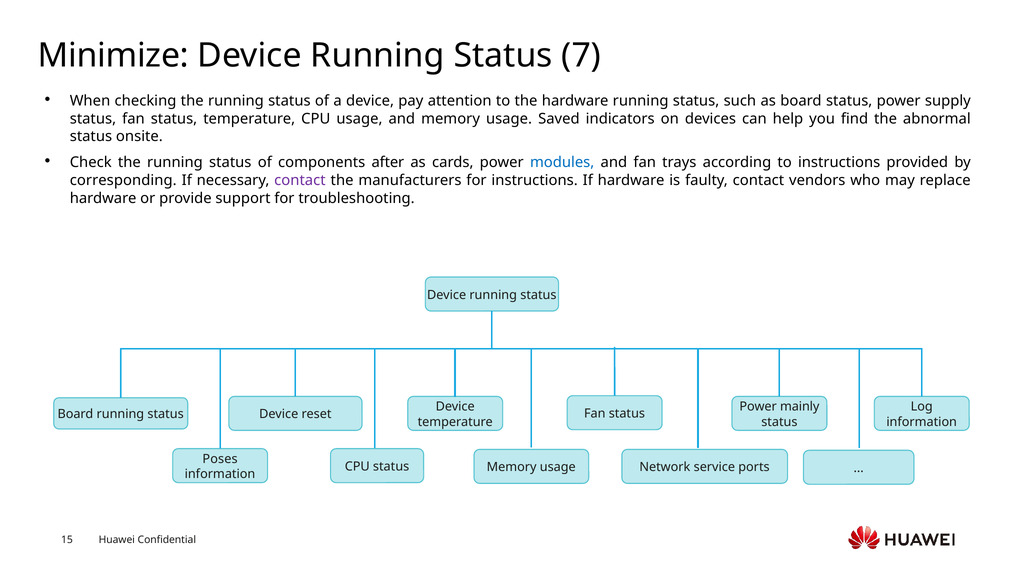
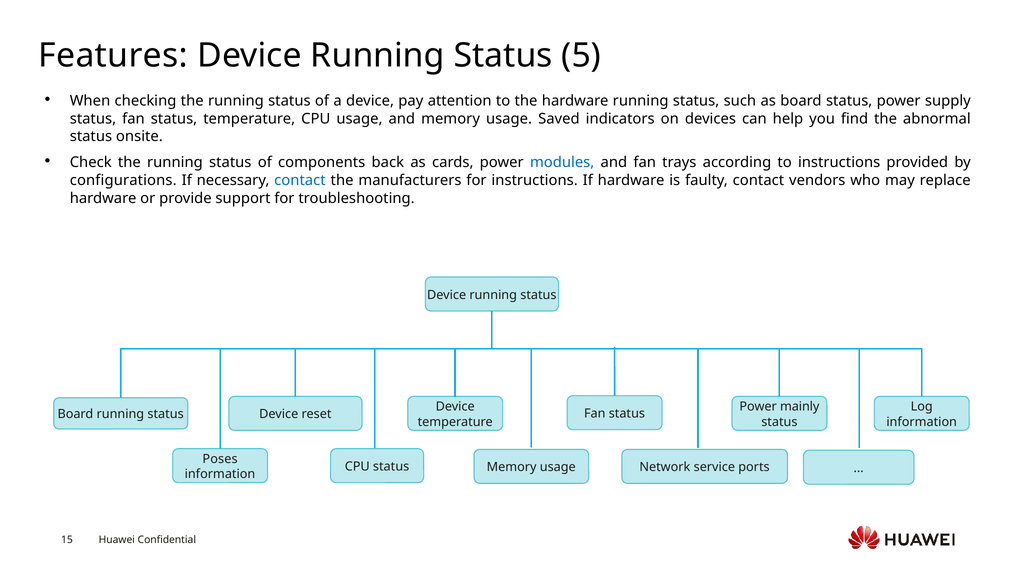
Minimize: Minimize -> Features (113, 55)
7: 7 -> 5 (581, 55)
after: after -> back (388, 163)
corresponding: corresponding -> configurations (123, 180)
contact colour: purple -> blue (300, 180)
